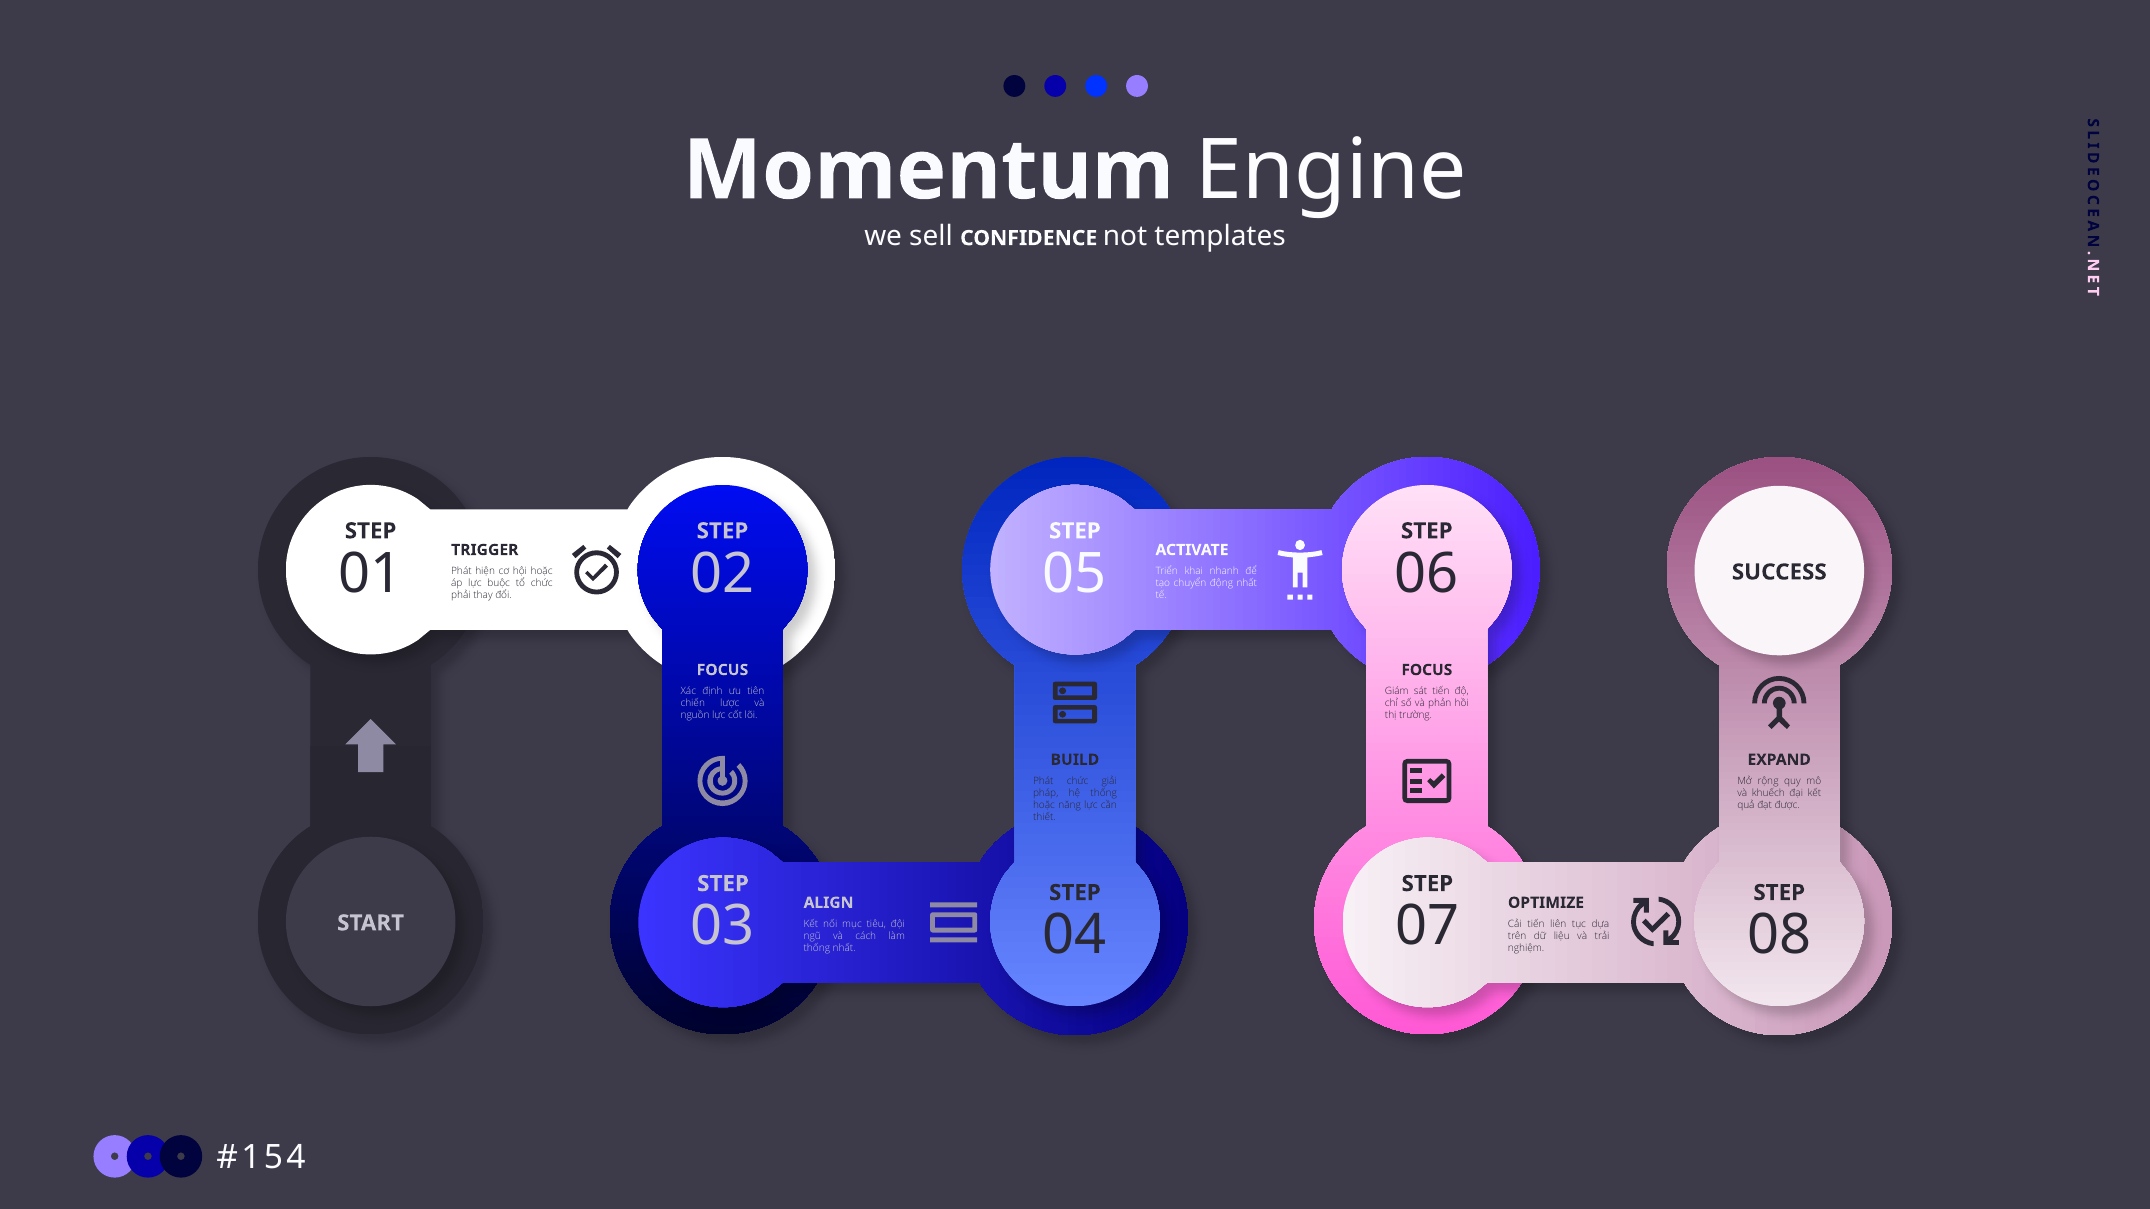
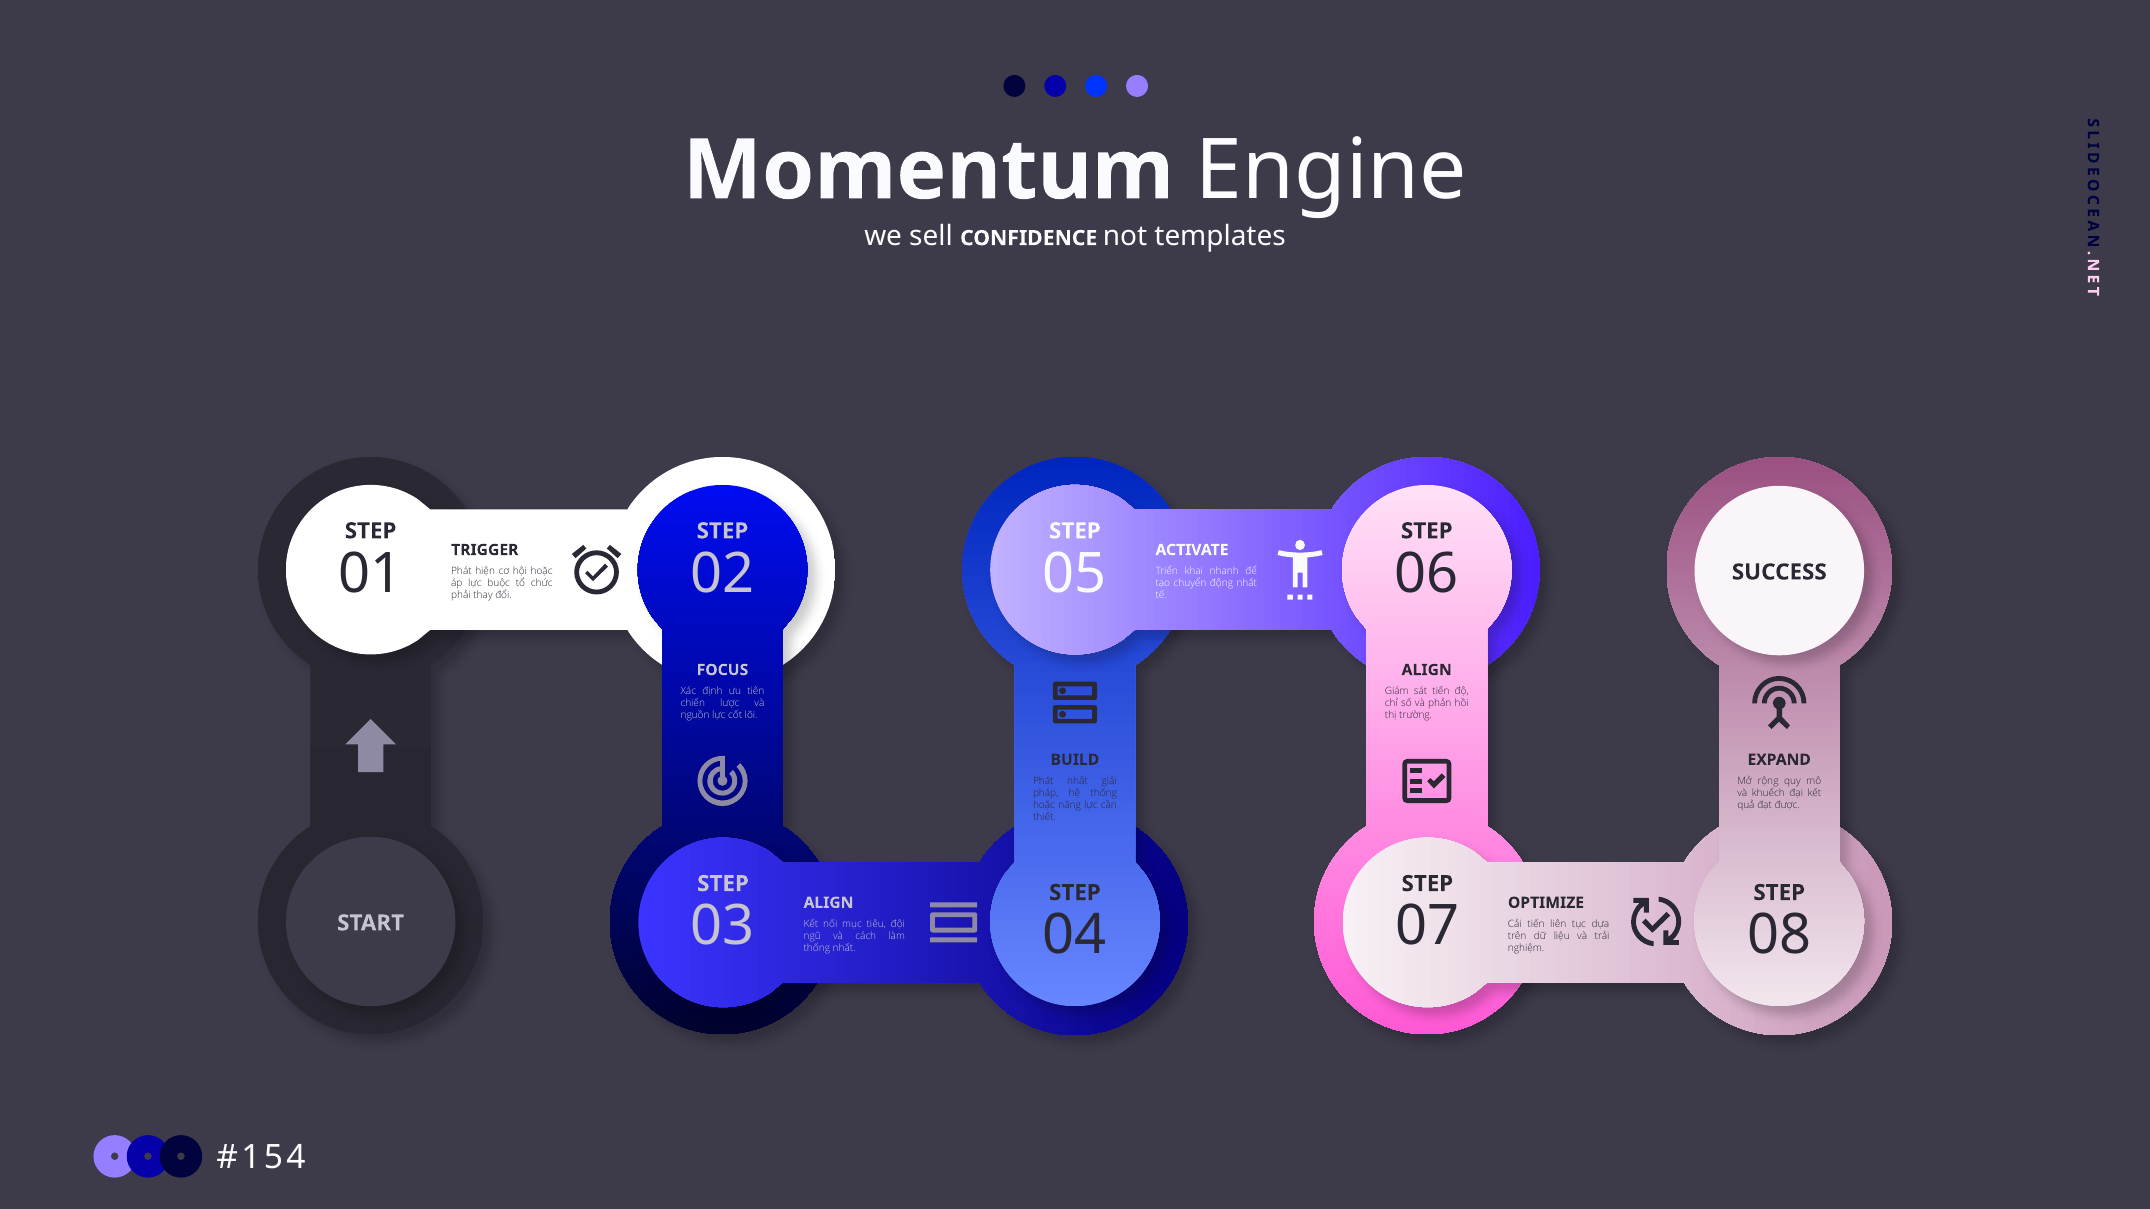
FOCUS: FOCUS -> ALIGN (1427, 670)
Phát chức: chức -> nhất (1078, 781)
